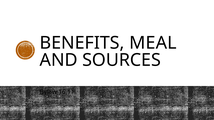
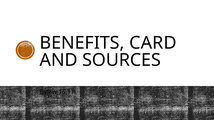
MEAL: MEAL -> CARD (153, 43)
